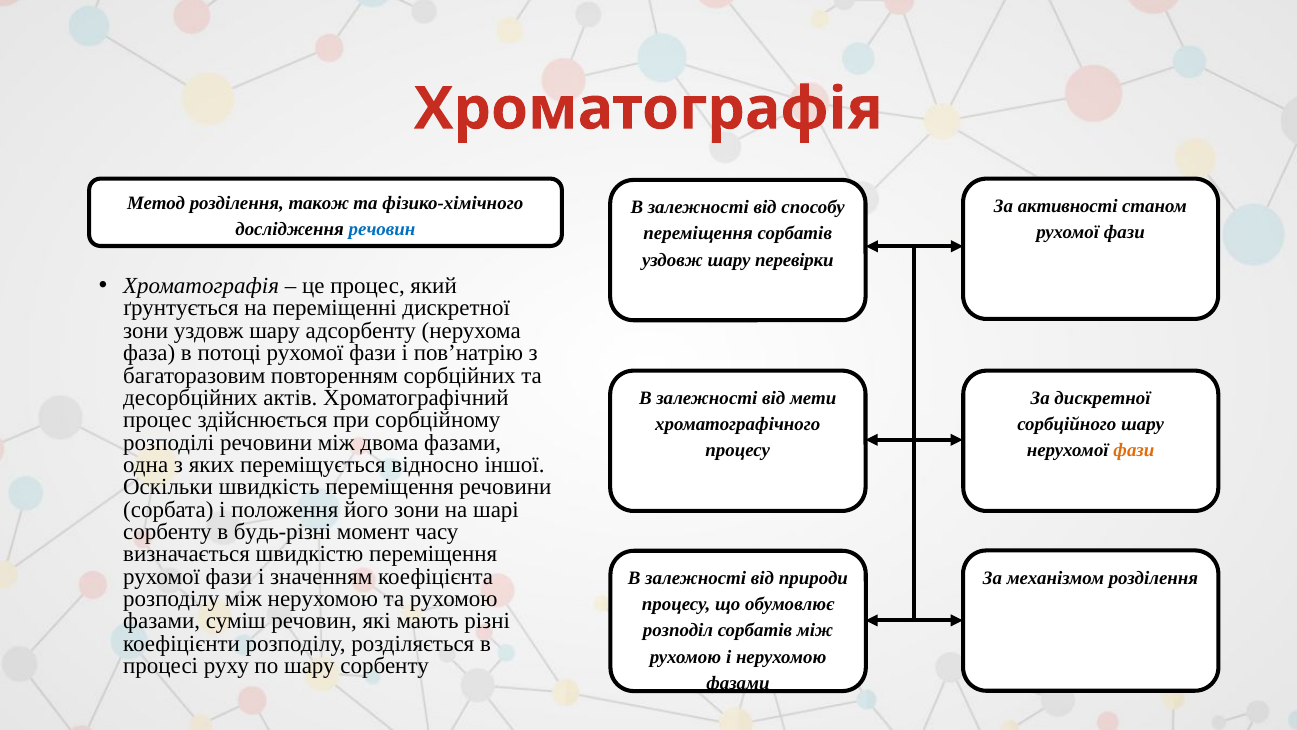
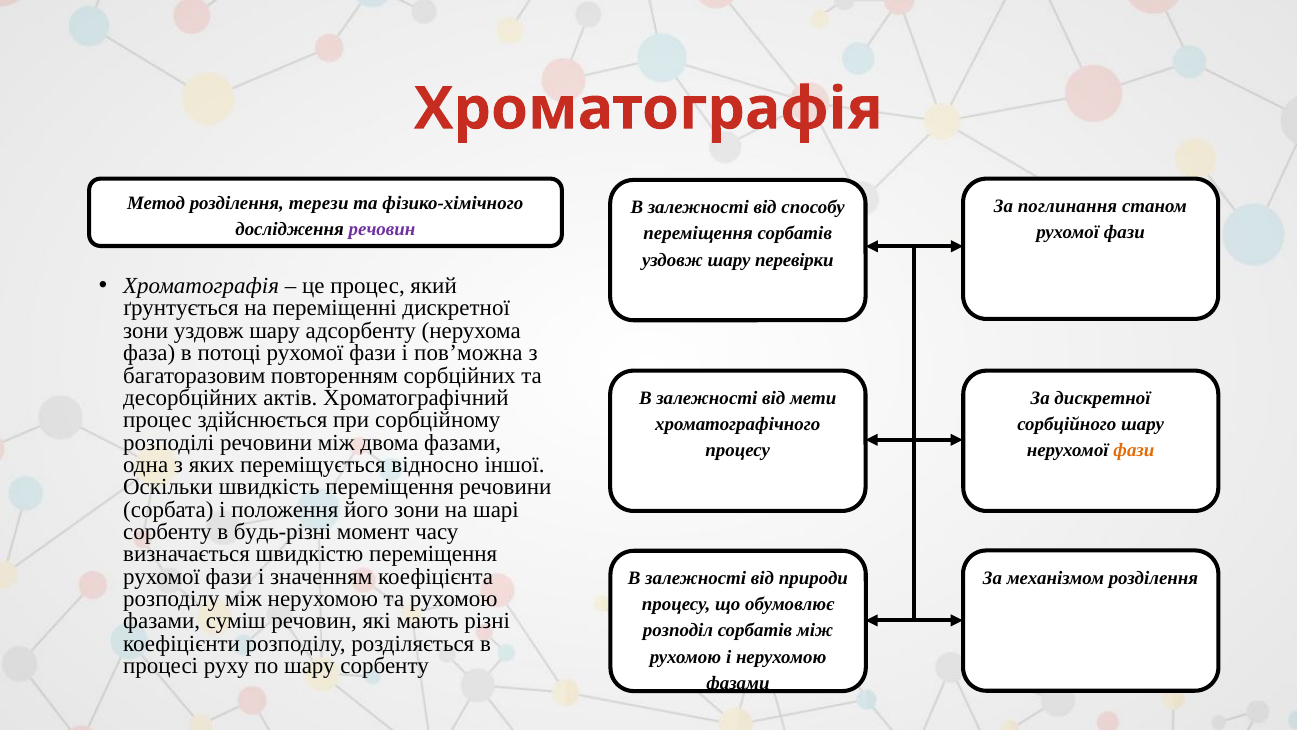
також: також -> терези (319, 203)
активності: активності -> поглинання (1067, 206)
речовин colour: blue -> purple (382, 229)
пов’натрію: пов’натрію -> пов’можна (468, 353)
